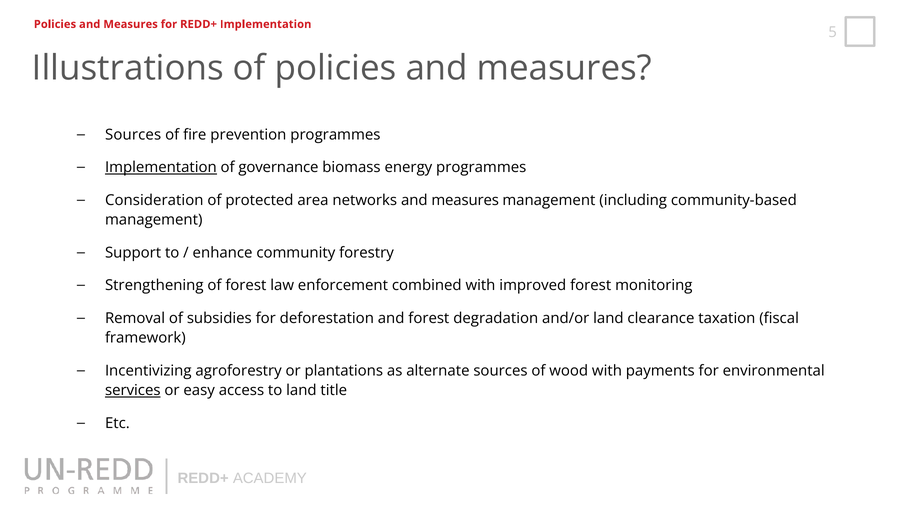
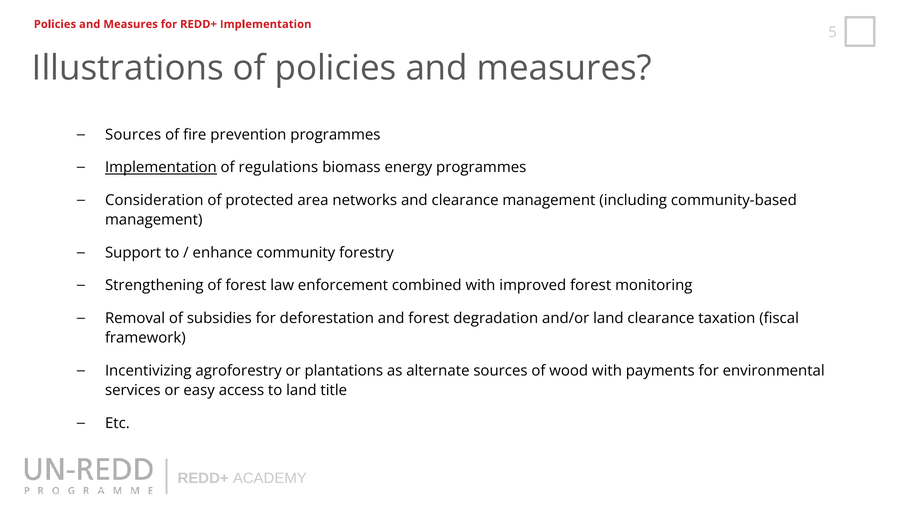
governance: governance -> regulations (278, 168)
networks and measures: measures -> clearance (465, 200)
services underline: present -> none (133, 391)
